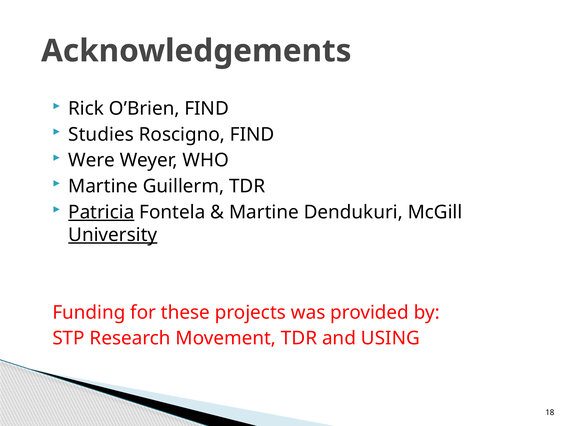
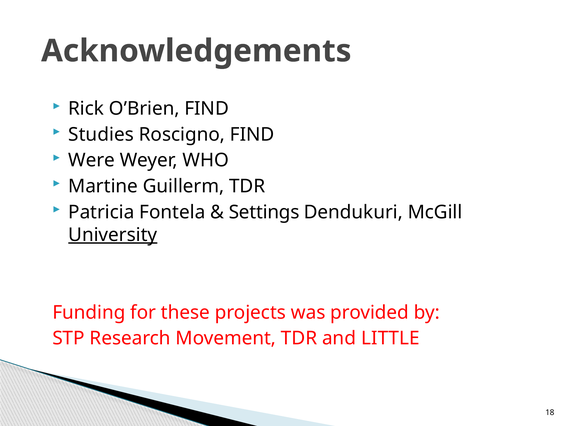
Patricia underline: present -> none (101, 212)
Martine: Martine -> Settings (264, 212)
USING: USING -> LITTLE (390, 338)
